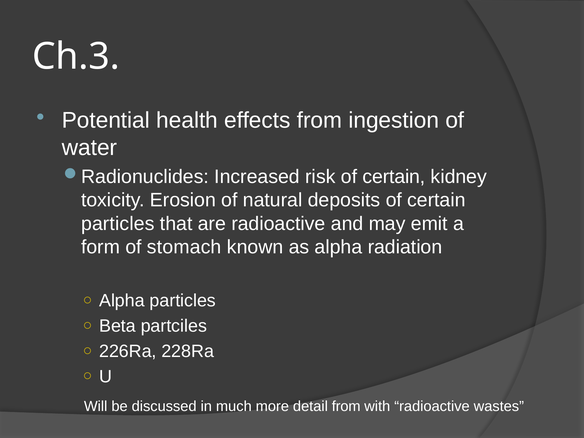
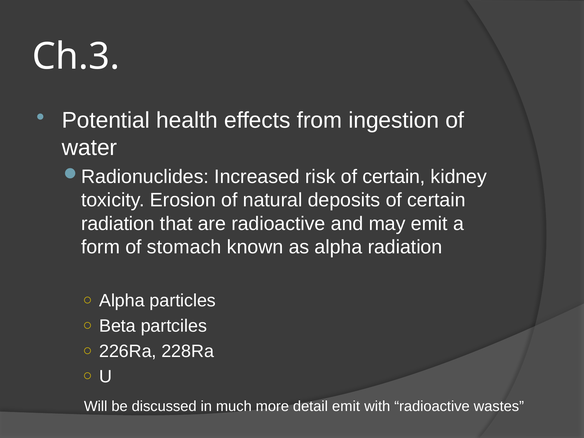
particles: particles -> radiation (118, 224)
detail from: from -> emit (346, 406)
